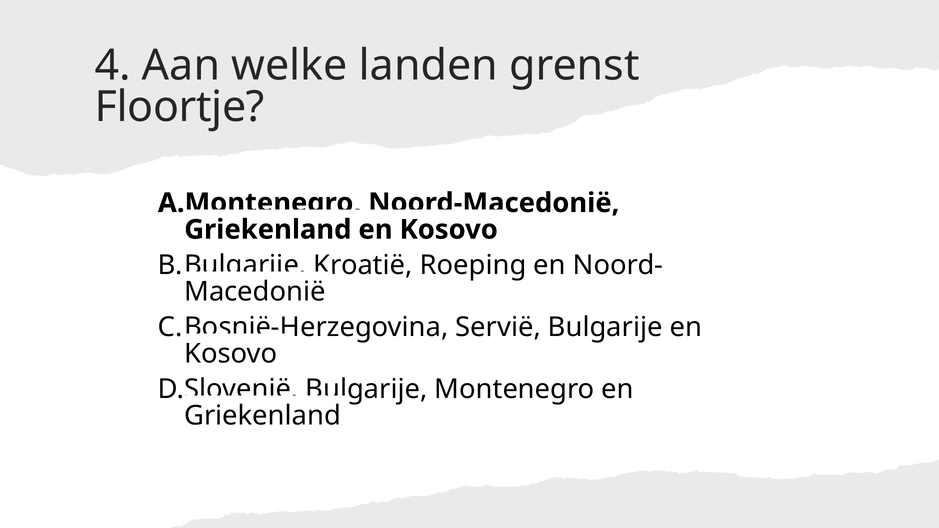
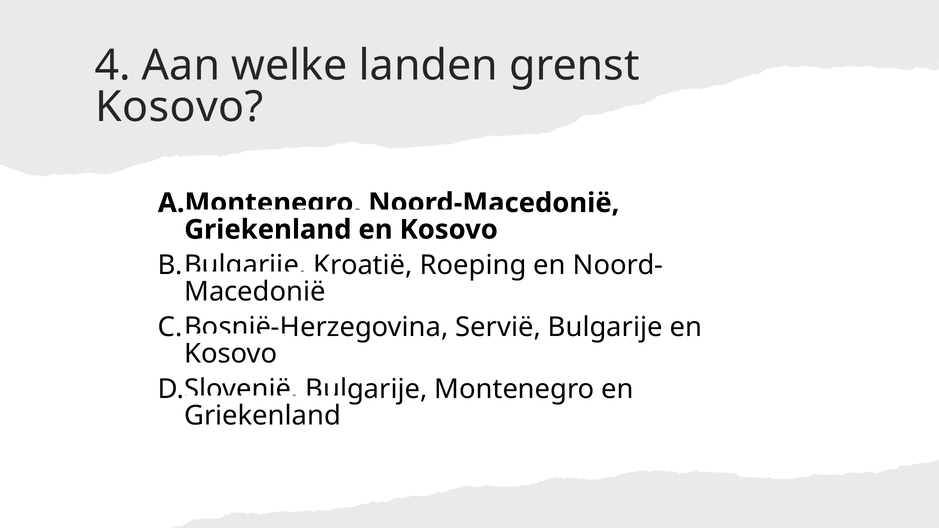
Floortje: Floortje -> Kosovo (179, 107)
